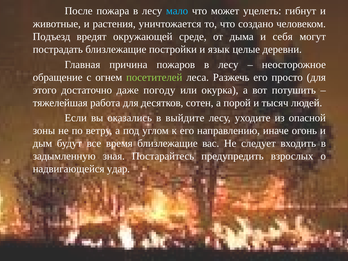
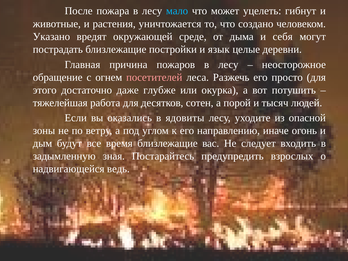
Подъезд: Подъезд -> Указано (51, 37)
посетителей colour: light green -> pink (154, 77)
погоду: погоду -> глубже (159, 90)
выйдите: выйдите -> ядовиты (185, 118)
удар: удар -> ведь (118, 169)
